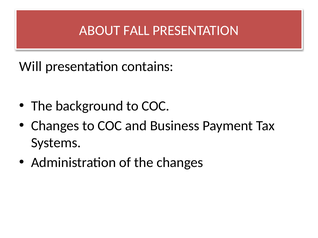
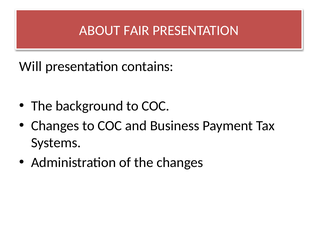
FALL: FALL -> FAIR (136, 30)
